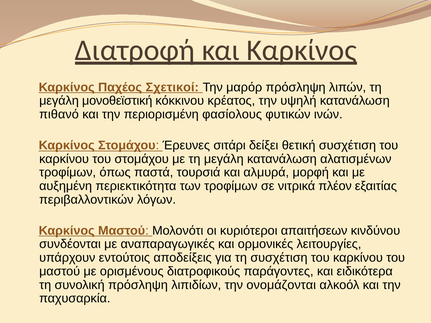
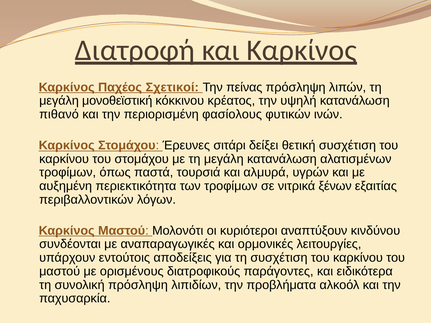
μαρόρ: μαρόρ -> πείνας (244, 87)
μορφή: μορφή -> υγρών (311, 173)
πλέον: πλέον -> ξένων (335, 186)
απαιτήσεων: απαιτήσεων -> αναπτύξουν (314, 231)
ονομάζονται: ονομάζονται -> προβλήματα (281, 285)
